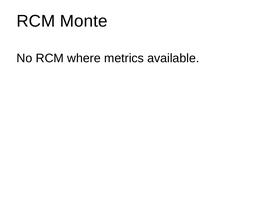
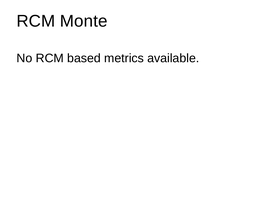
where: where -> based (84, 58)
